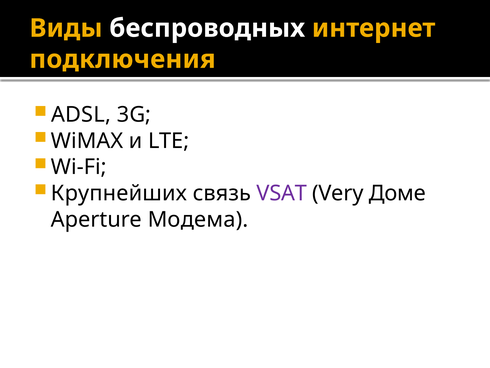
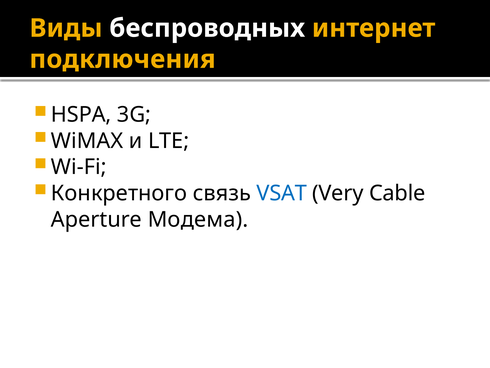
ADSL: ADSL -> HSPA (81, 115)
Крупнейших: Крупнейших -> Конкретного (119, 193)
VSAT colour: purple -> blue (282, 193)
Доме: Доме -> Cable (397, 193)
